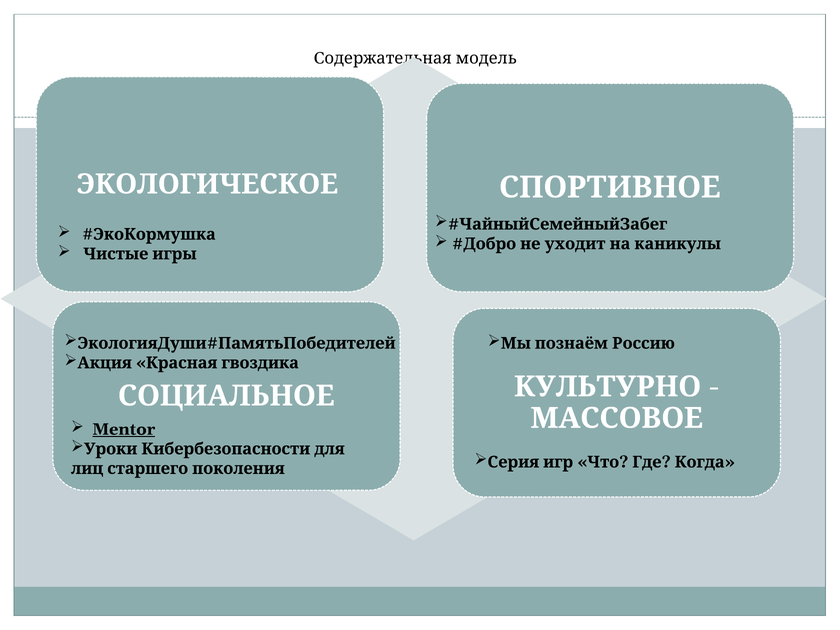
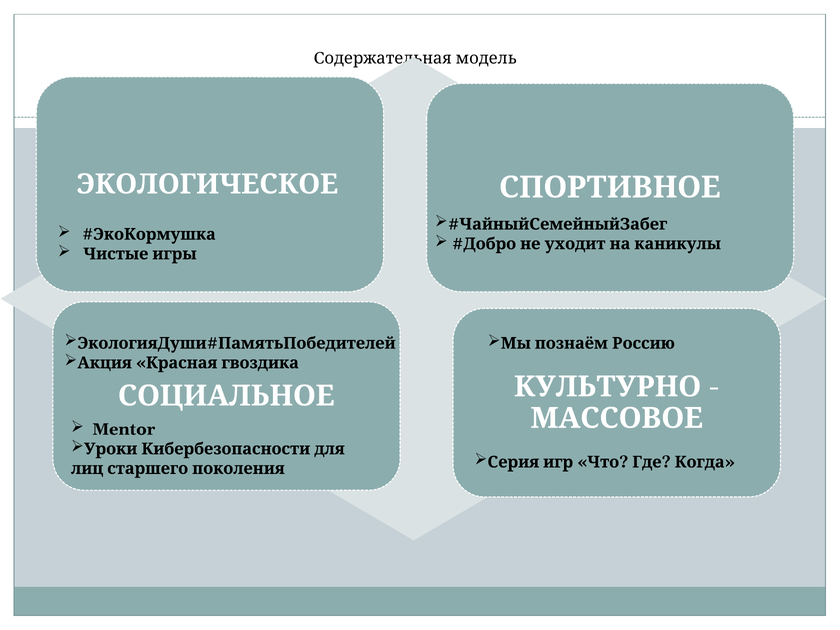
Mentor underline: present -> none (124, 429)
